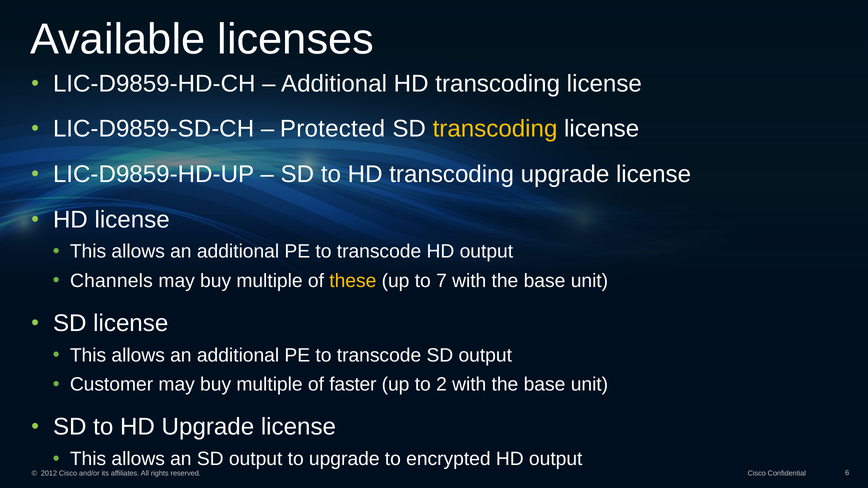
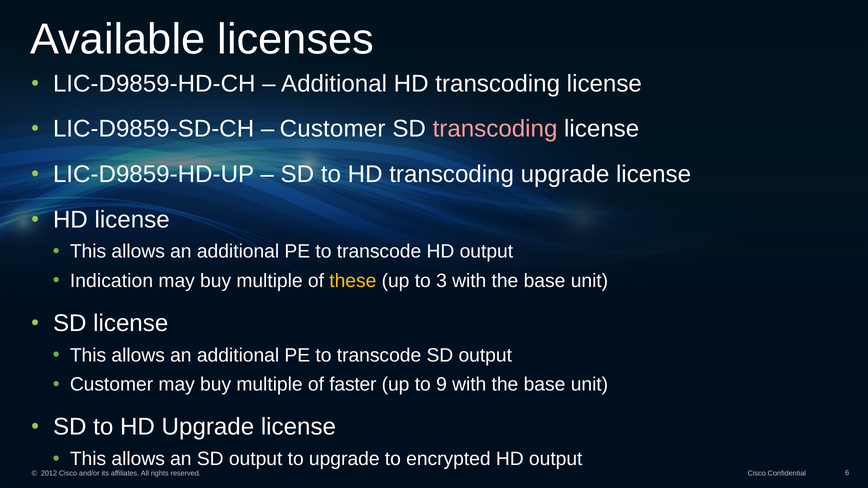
Protected: Protected -> Customer (333, 129)
transcoding colour: yellow -> pink (495, 129)
Channels: Channels -> Indication (111, 281)
7: 7 -> 3 (441, 281)
2: 2 -> 9 (441, 385)
